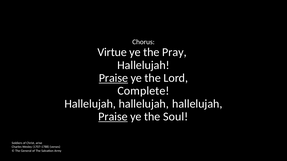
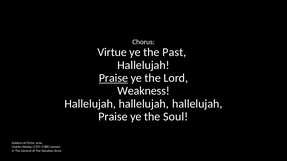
Pray: Pray -> Past (174, 52)
Complete: Complete -> Weakness (144, 91)
Praise underline: present -> none (113, 117)
